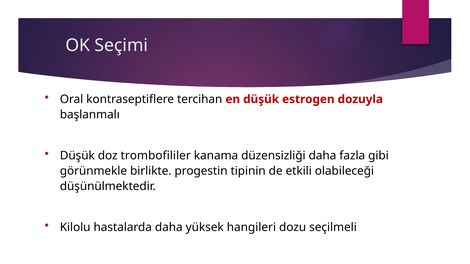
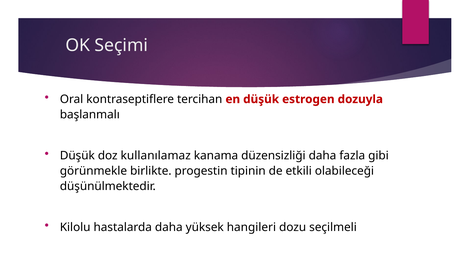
trombofililer: trombofililer -> kullanılamaz (156, 156)
